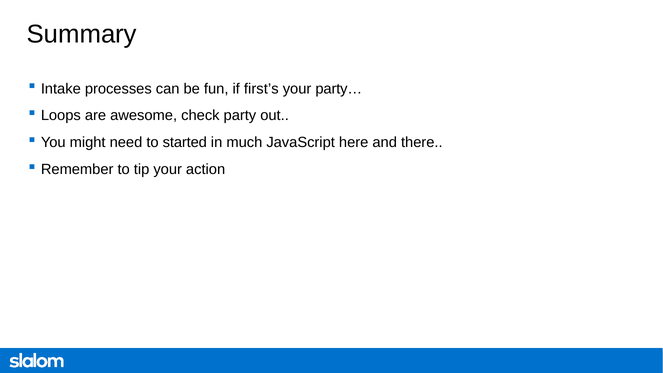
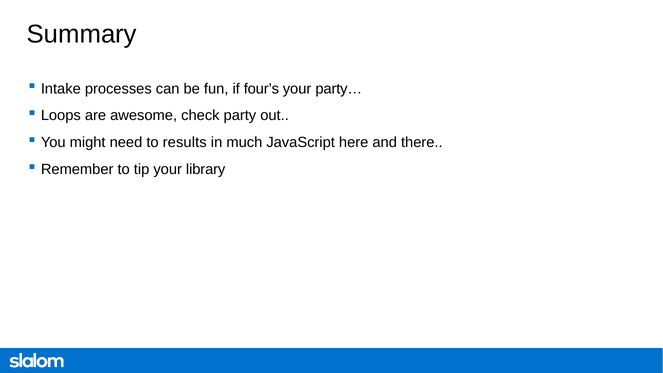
first’s: first’s -> four’s (261, 89)
started: started -> results (185, 143)
action: action -> library (206, 169)
